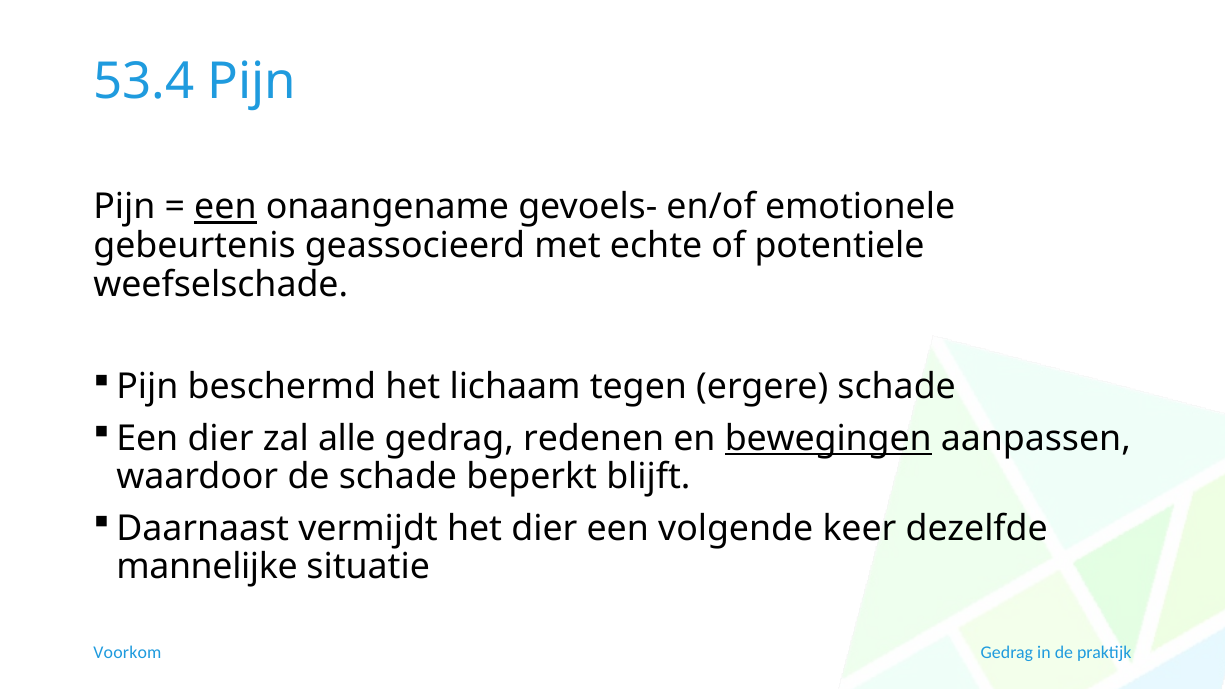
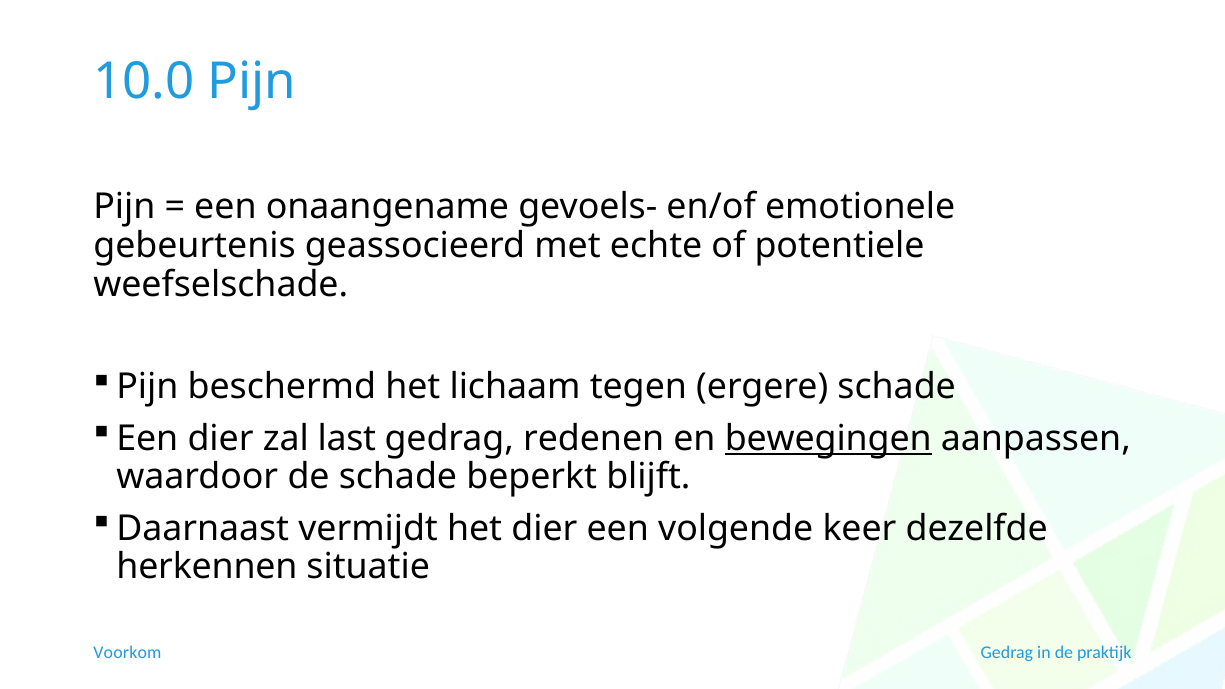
53.4: 53.4 -> 10.0 (144, 81)
een underline: present -> none (225, 207)
alle: alle -> last (347, 438)
mannelijke: mannelijke -> herkennen (207, 567)
